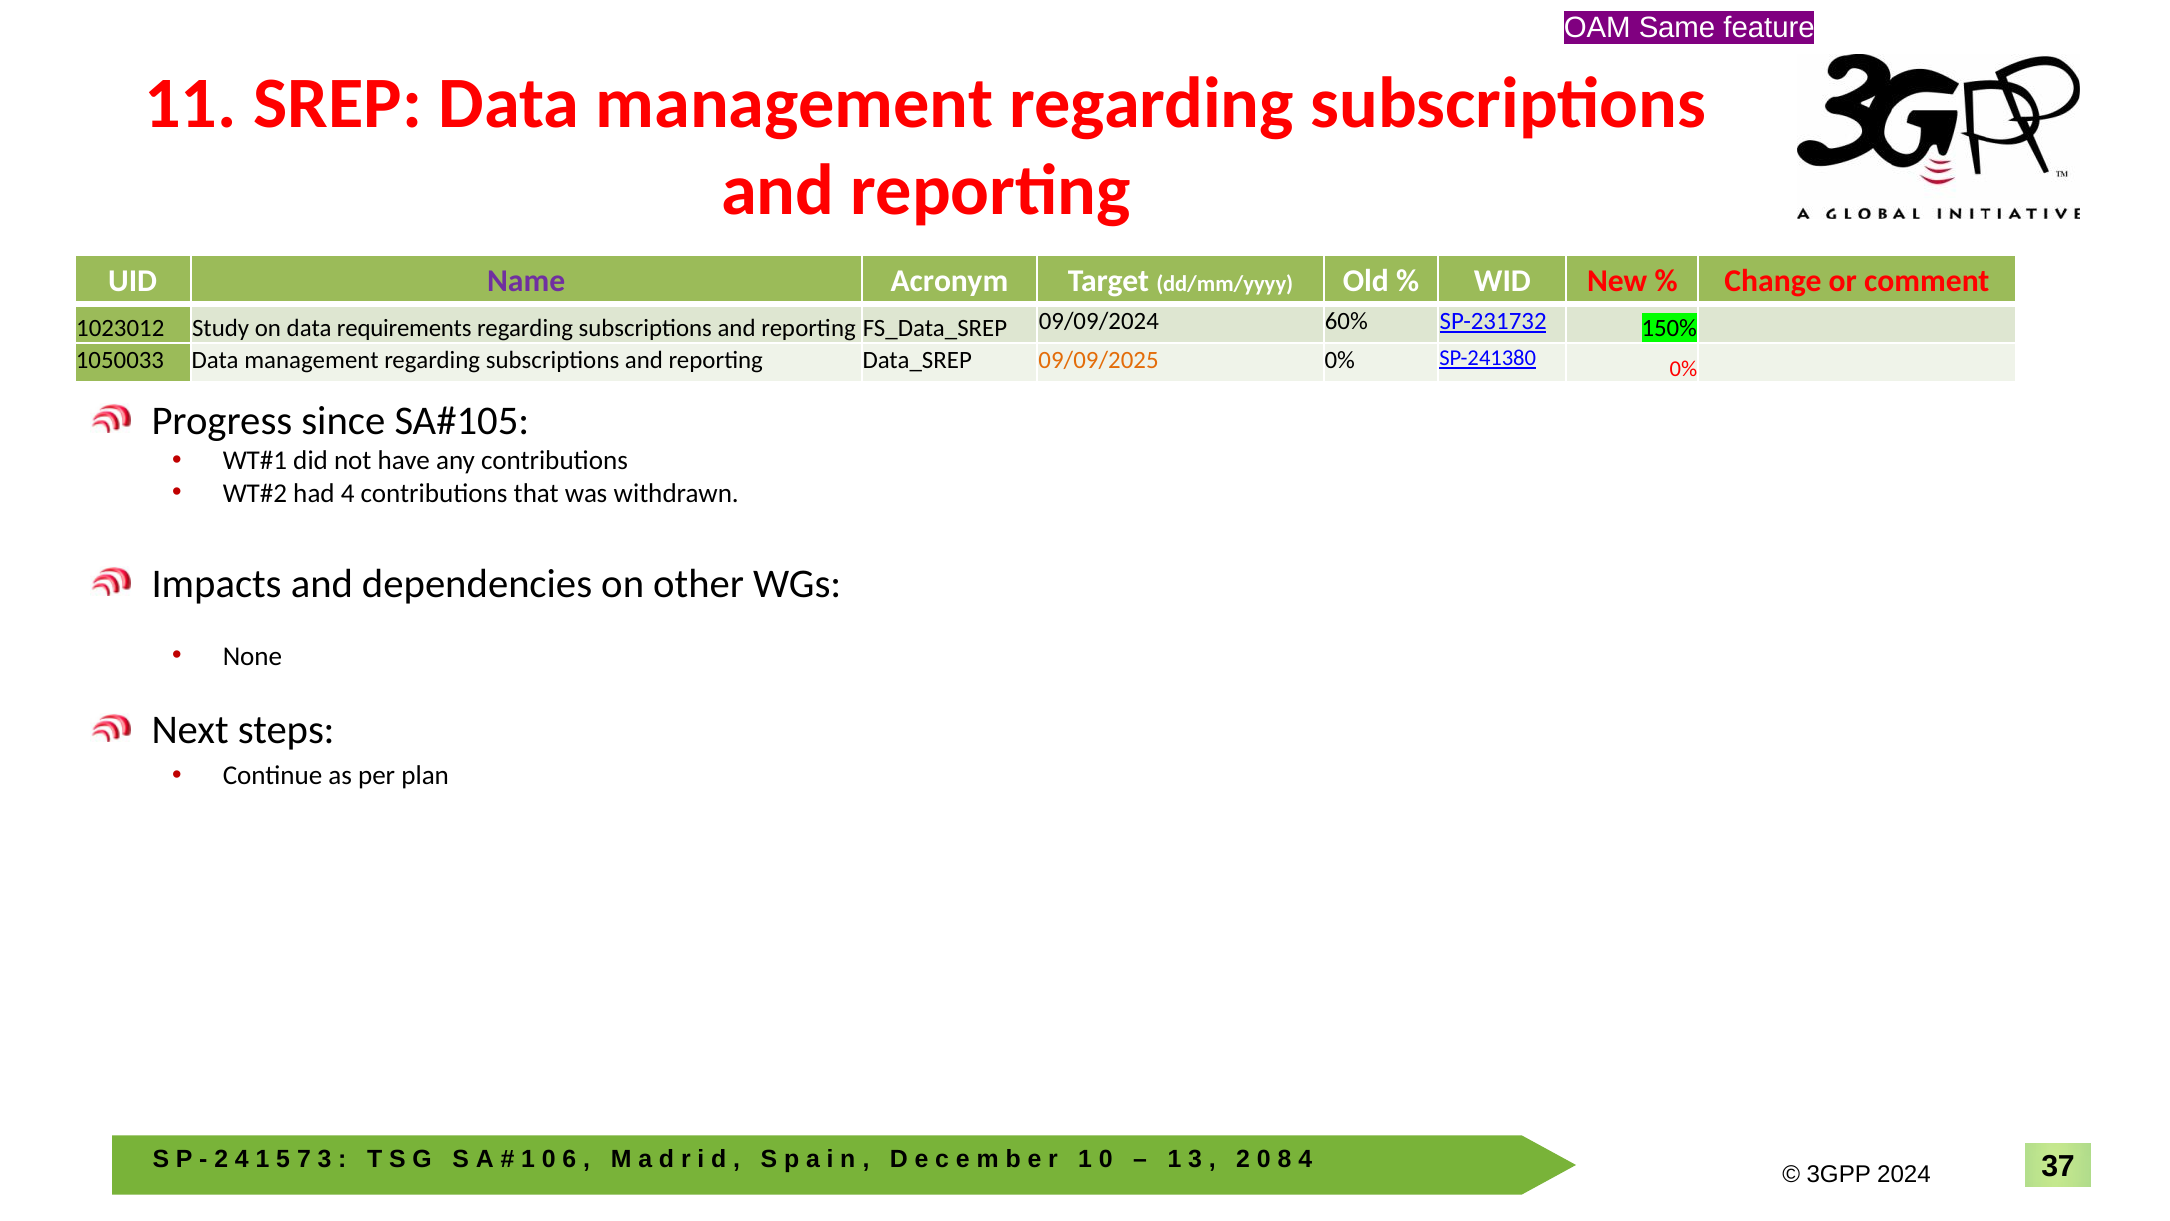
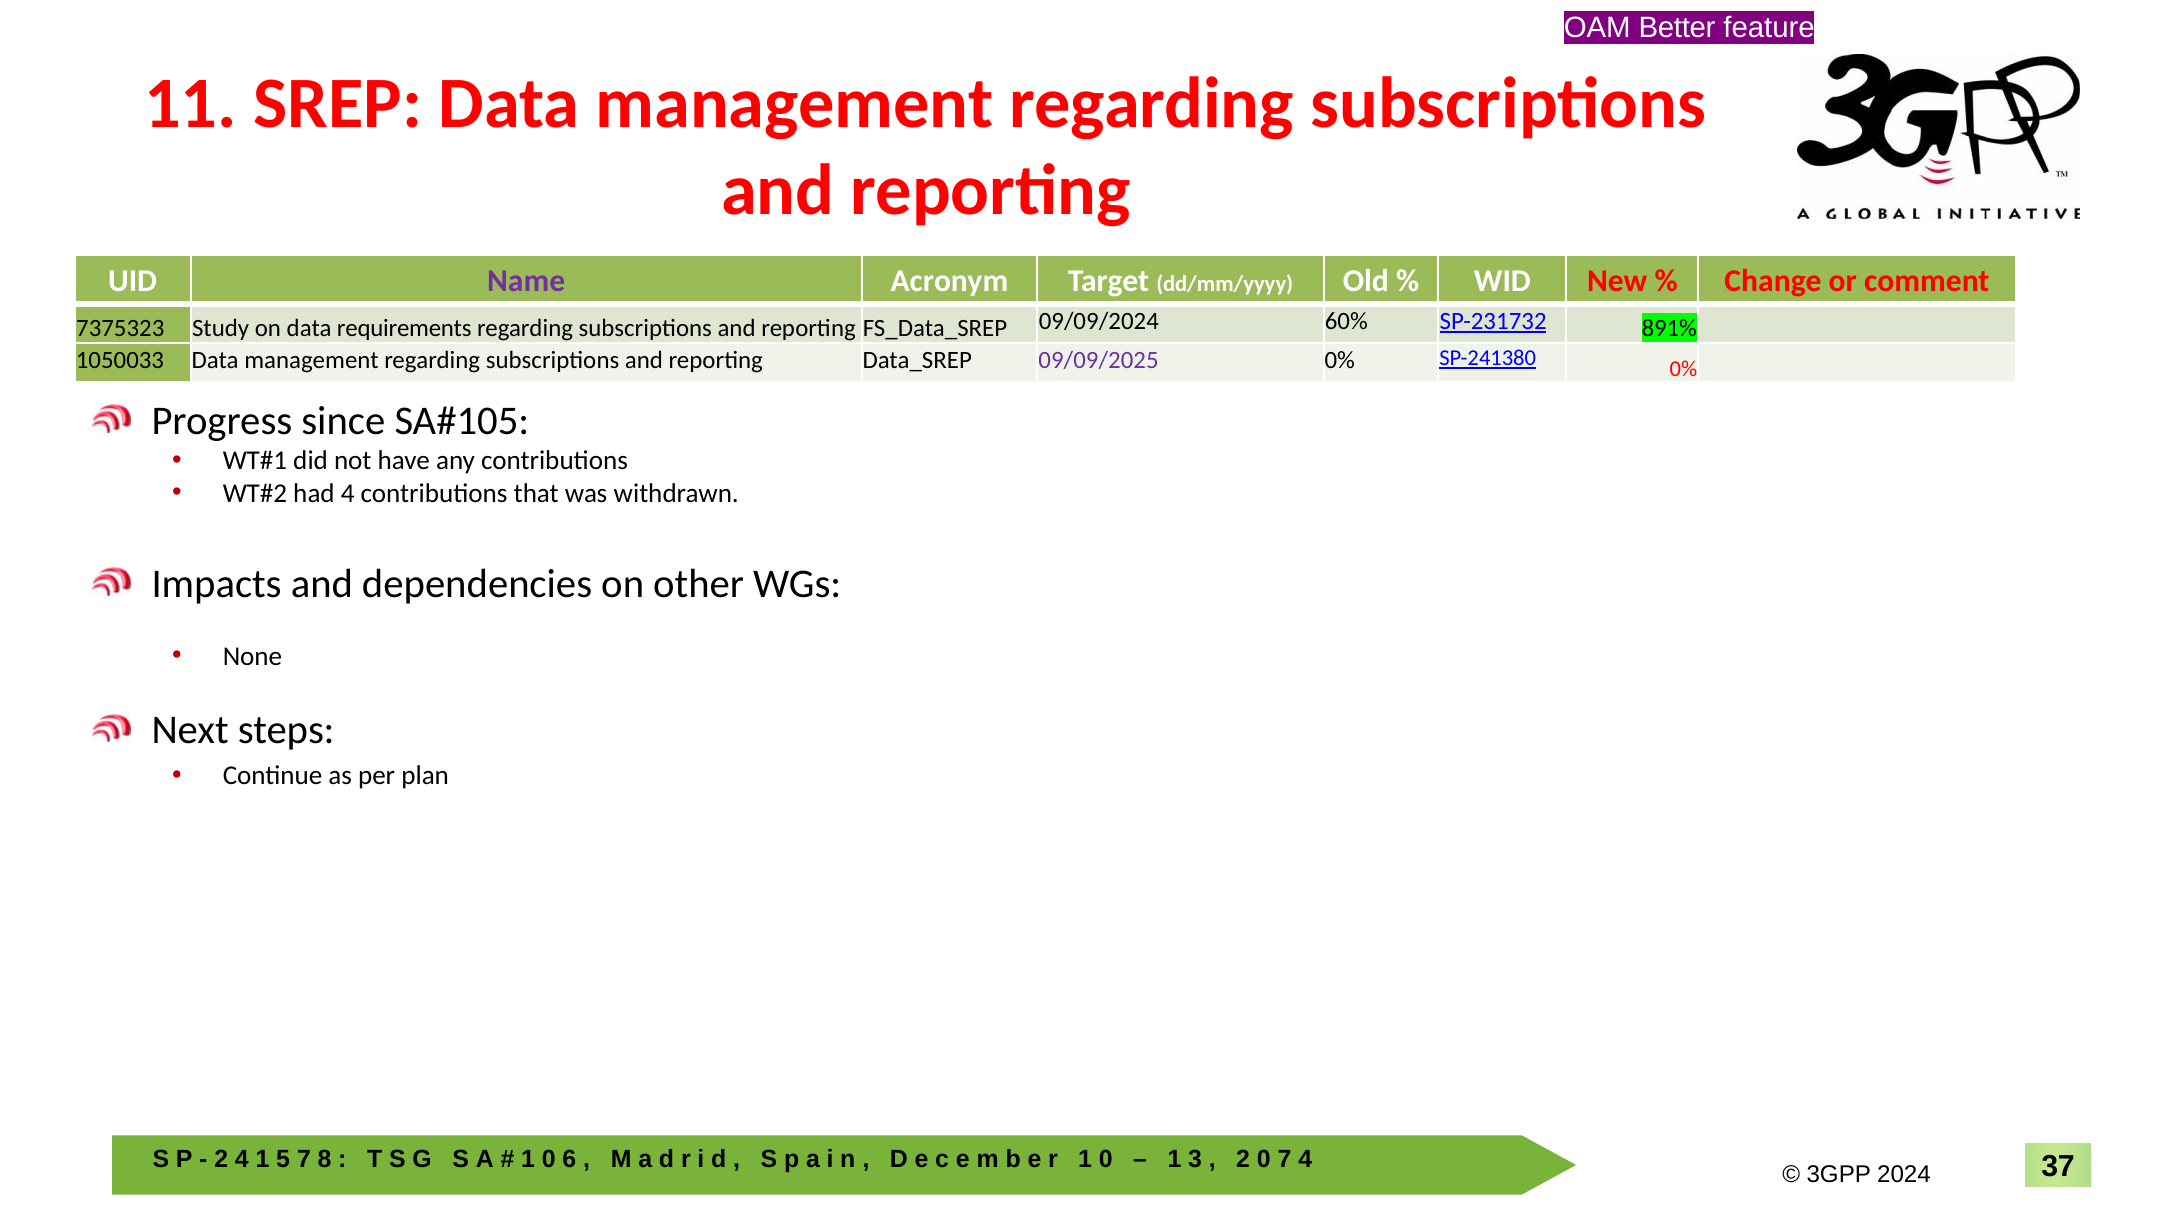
Same: Same -> Better (1677, 28)
1023012: 1023012 -> 7375323 (120, 328)
150%: 150% -> 891% (1669, 328)
09/09/2025 colour: orange -> purple (1099, 360)
3: 3 -> 8 (324, 1159)
8: 8 -> 7 (1285, 1159)
